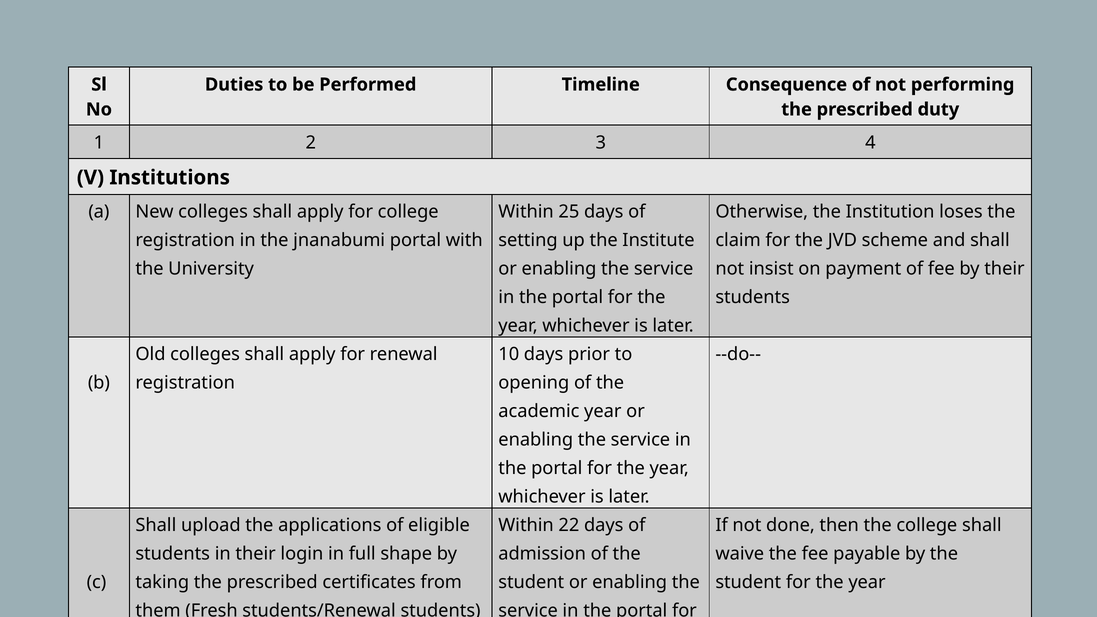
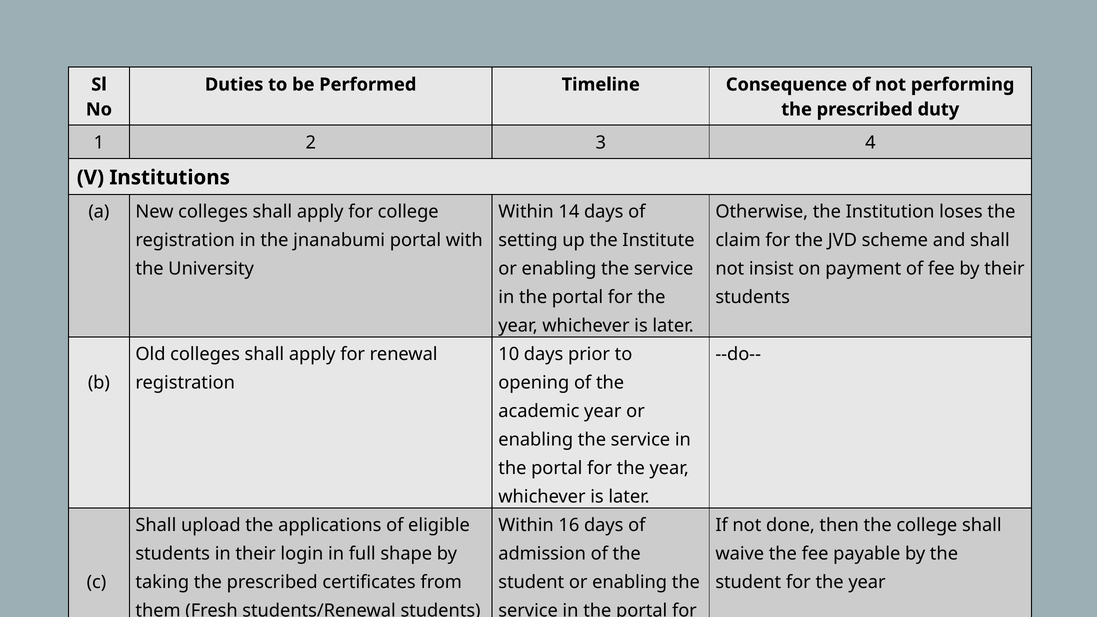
25: 25 -> 14 (569, 212)
22: 22 -> 16 (569, 525)
